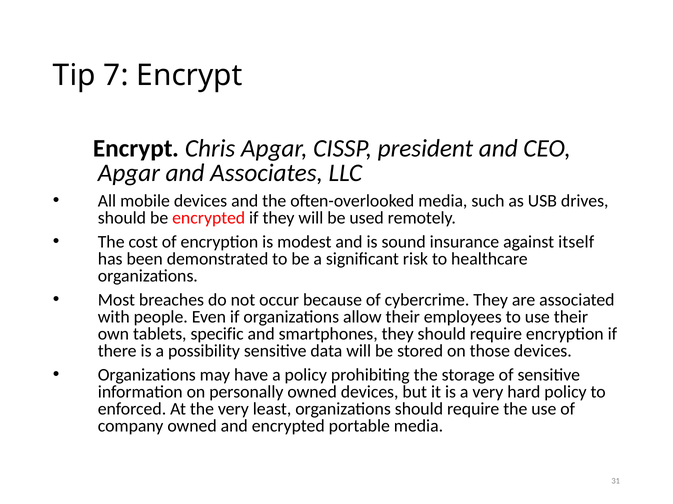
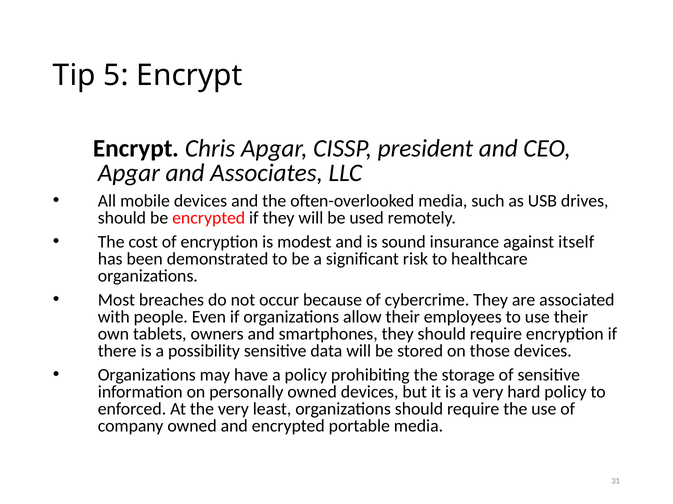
7: 7 -> 5 (116, 75)
specific: specific -> owners (217, 334)
